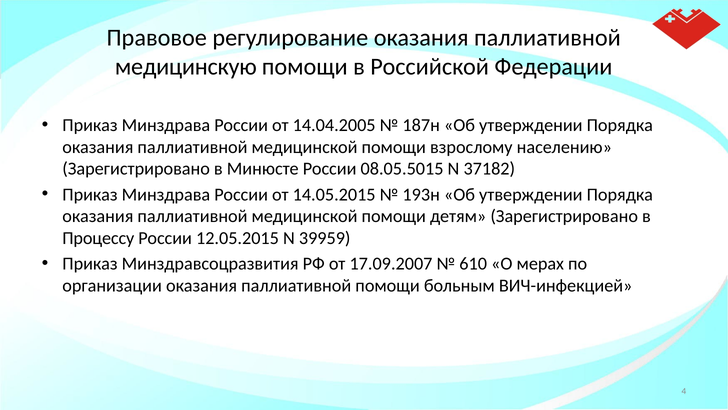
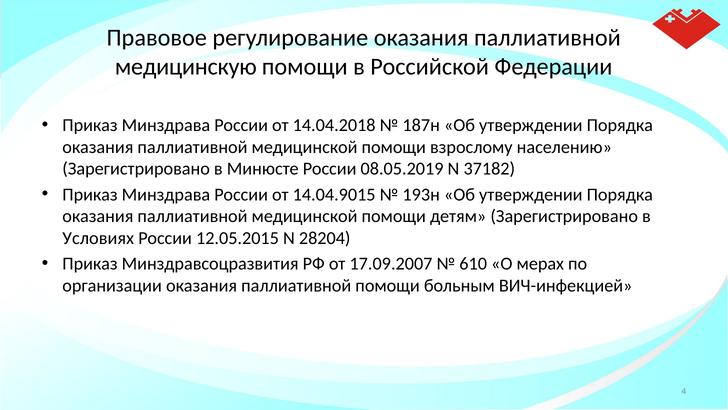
14.04.2005: 14.04.2005 -> 14.04.2018 (334, 125)
08.05.5015: 08.05.5015 -> 08.05.2019 (402, 169)
14.05.2015: 14.05.2015 -> 14.04.9015 (334, 194)
Процессу: Процессу -> Условиях (98, 238)
39959: 39959 -> 28204 (325, 238)
